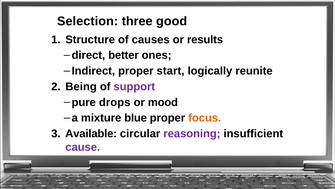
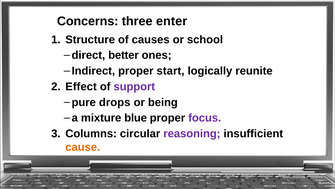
Selection: Selection -> Concerns (88, 21)
good: good -> enter (172, 21)
results: results -> school (205, 39)
Being: Being -> Effect (81, 86)
mood: mood -> being (163, 102)
focus colour: orange -> purple (205, 118)
Available: Available -> Columns (91, 133)
cause colour: purple -> orange (83, 147)
